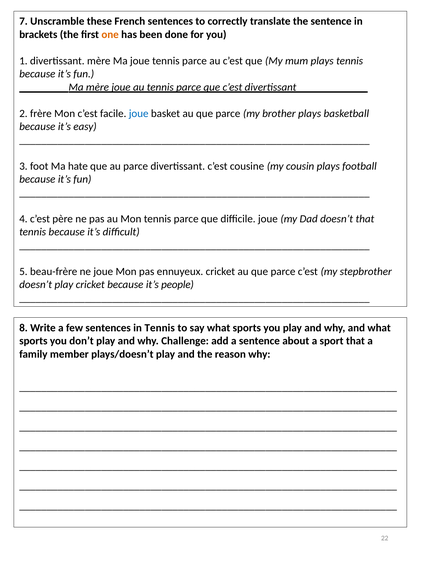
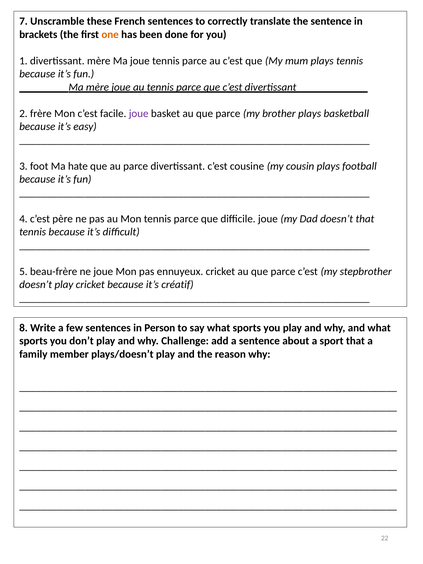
joue colour: blue -> purple (139, 114)
people: people -> créatif (177, 285)
in Tennis: Tennis -> Person (160, 328)
